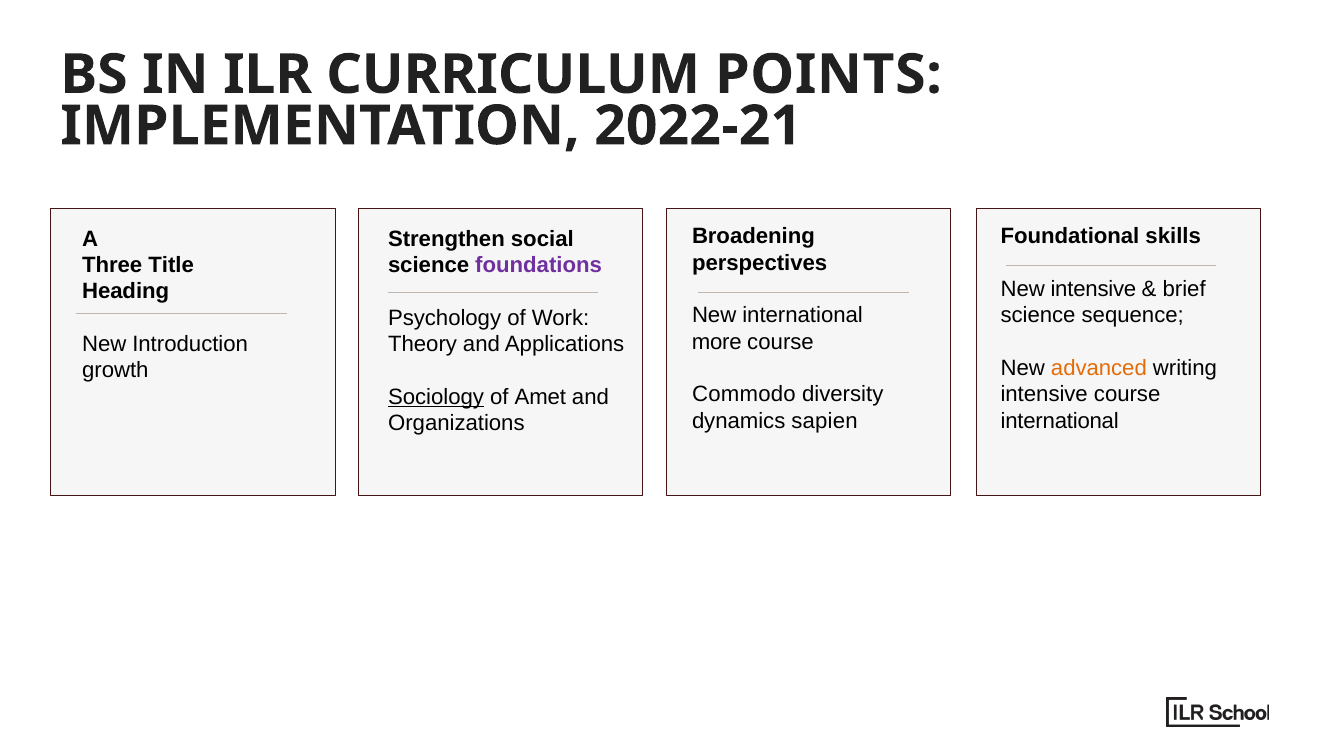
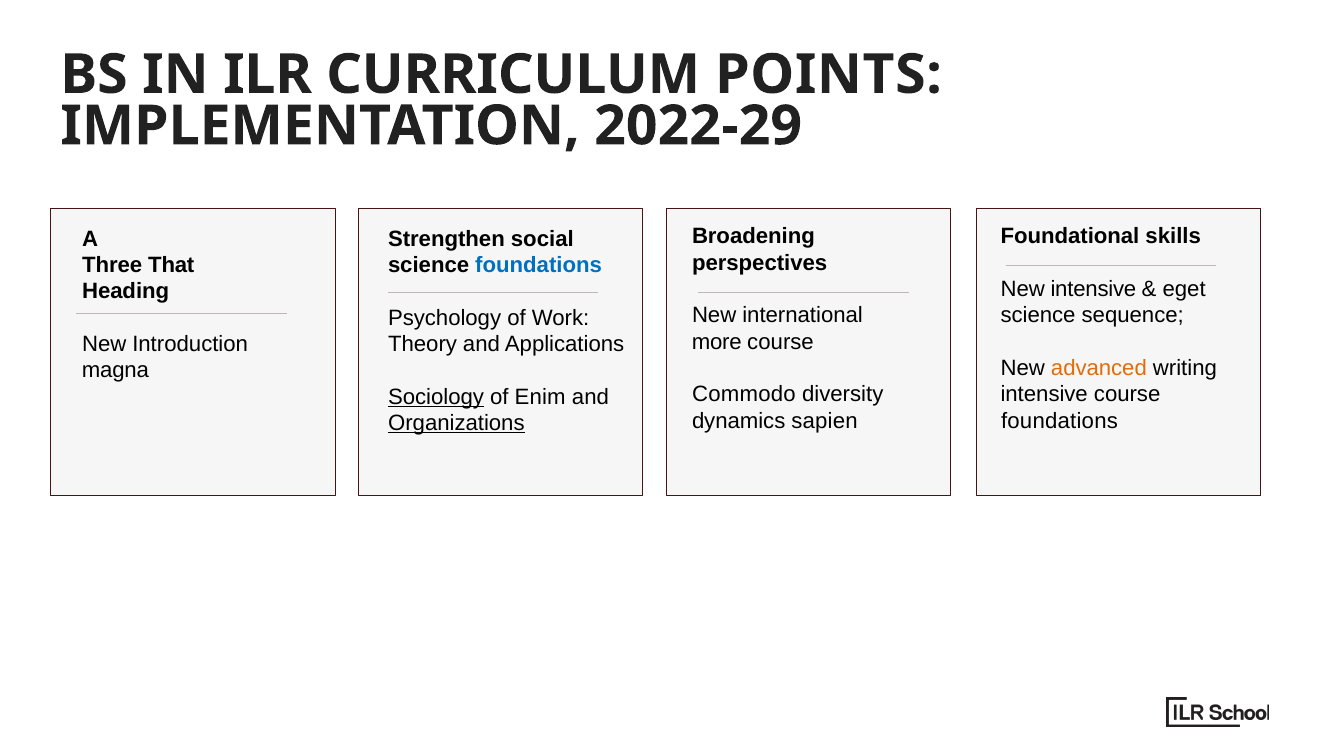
2022-21: 2022-21 -> 2022-29 (698, 126)
Title: Title -> That (171, 265)
foundations colour: purple -> blue (539, 265)
brief: brief -> eget (1184, 289)
growth: growth -> magna (115, 371)
Amet: Amet -> Enim (540, 397)
international: international -> foundations (1059, 421)
Organizations underline: none -> present (456, 423)
